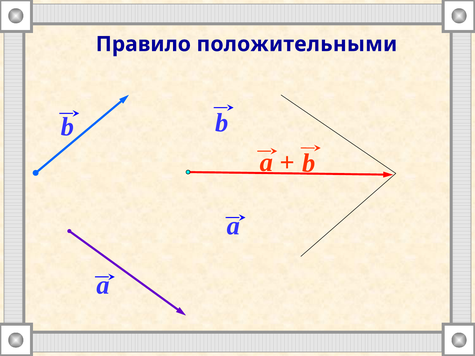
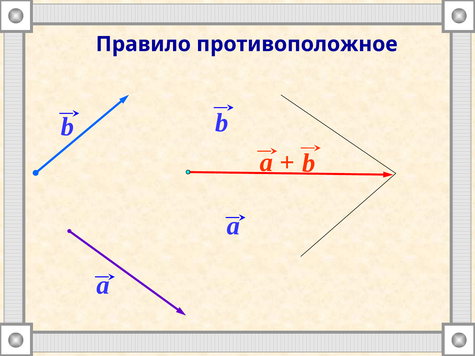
положительными: положительными -> противоположное (297, 44)
